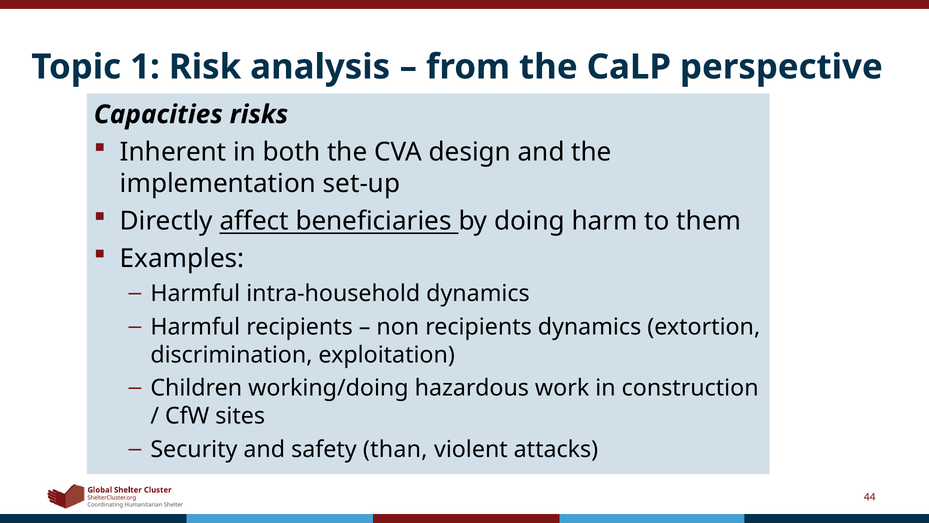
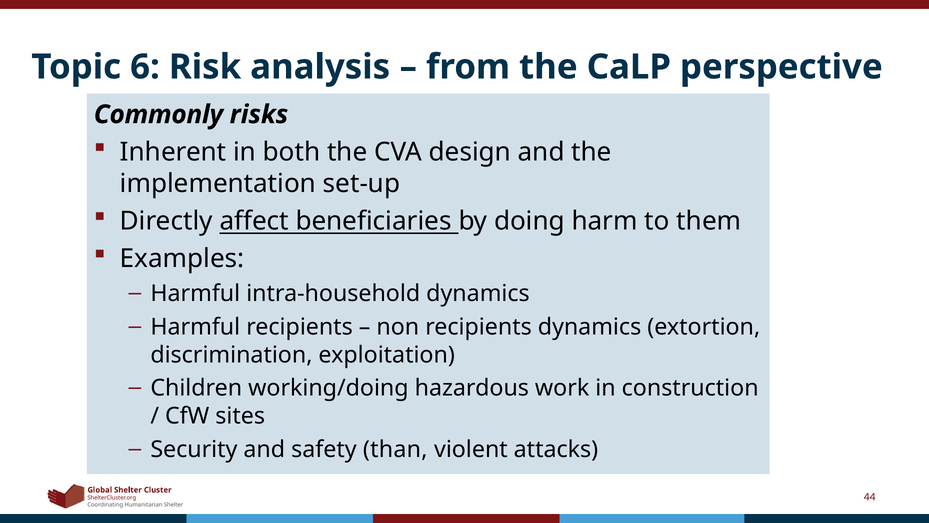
1: 1 -> 6 (145, 67)
Capacities: Capacities -> Commonly (158, 114)
